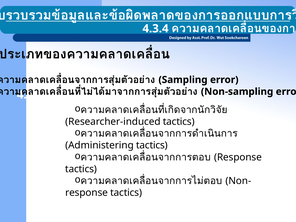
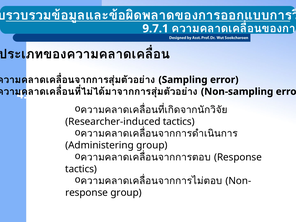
4.3.4: 4.3.4 -> 9.7.1 (156, 29)
Administering tactics: tactics -> group (152, 145)
tactics: tactics -> group (126, 193)
